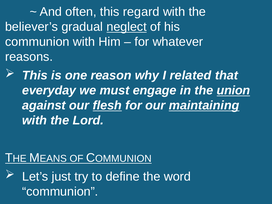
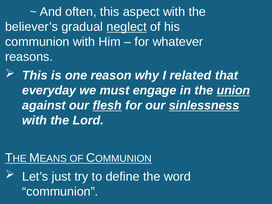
regard: regard -> aspect (141, 12)
maintaining: maintaining -> sinlessness (204, 105)
